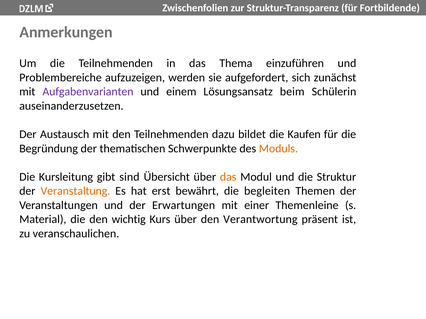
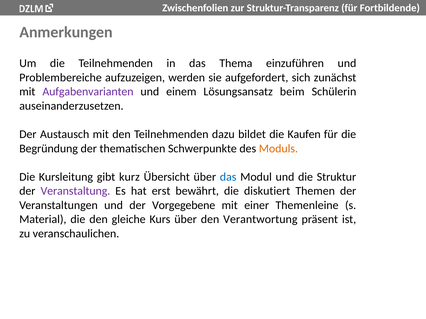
sind: sind -> kurz (129, 177)
das colour: orange -> blue (228, 177)
Veranstaltung colour: orange -> purple (75, 191)
begleiten: begleiten -> diskutiert (267, 191)
Erwartungen: Erwartungen -> Vorgegebene (184, 206)
wichtig: wichtig -> gleiche (129, 220)
